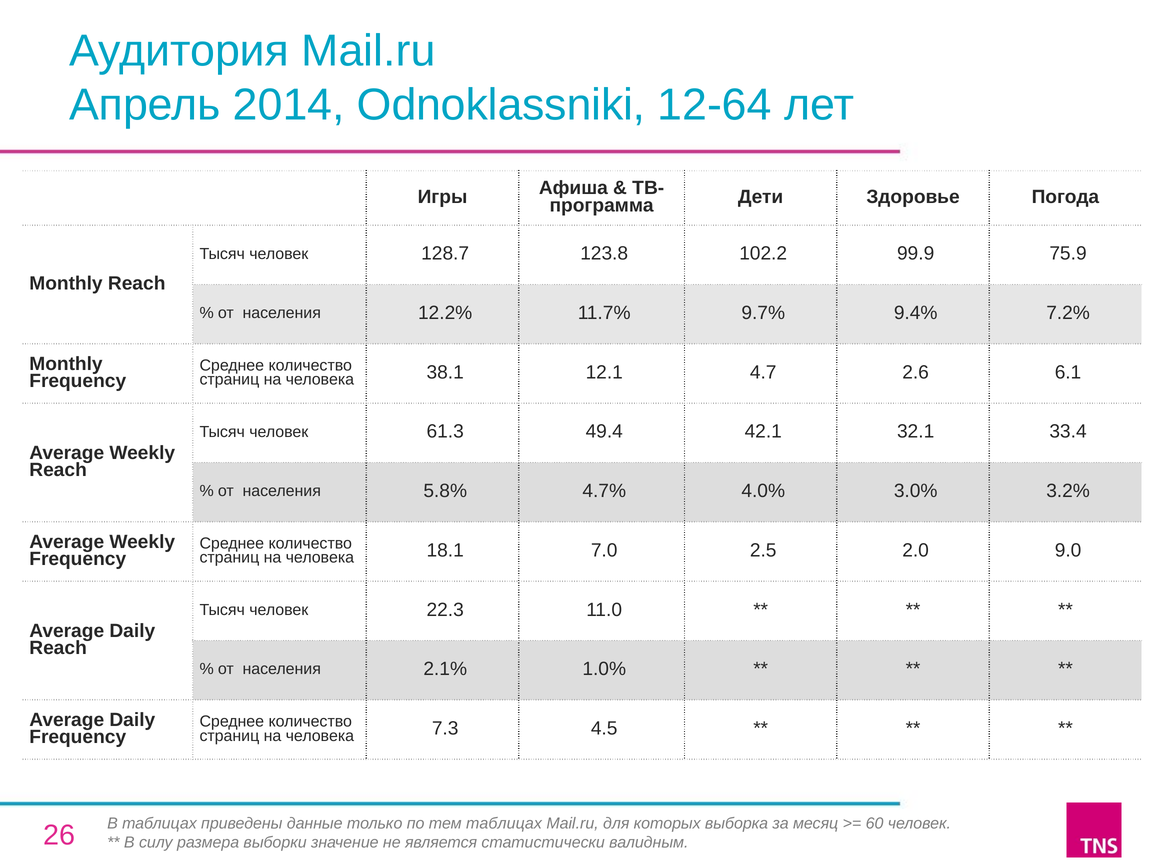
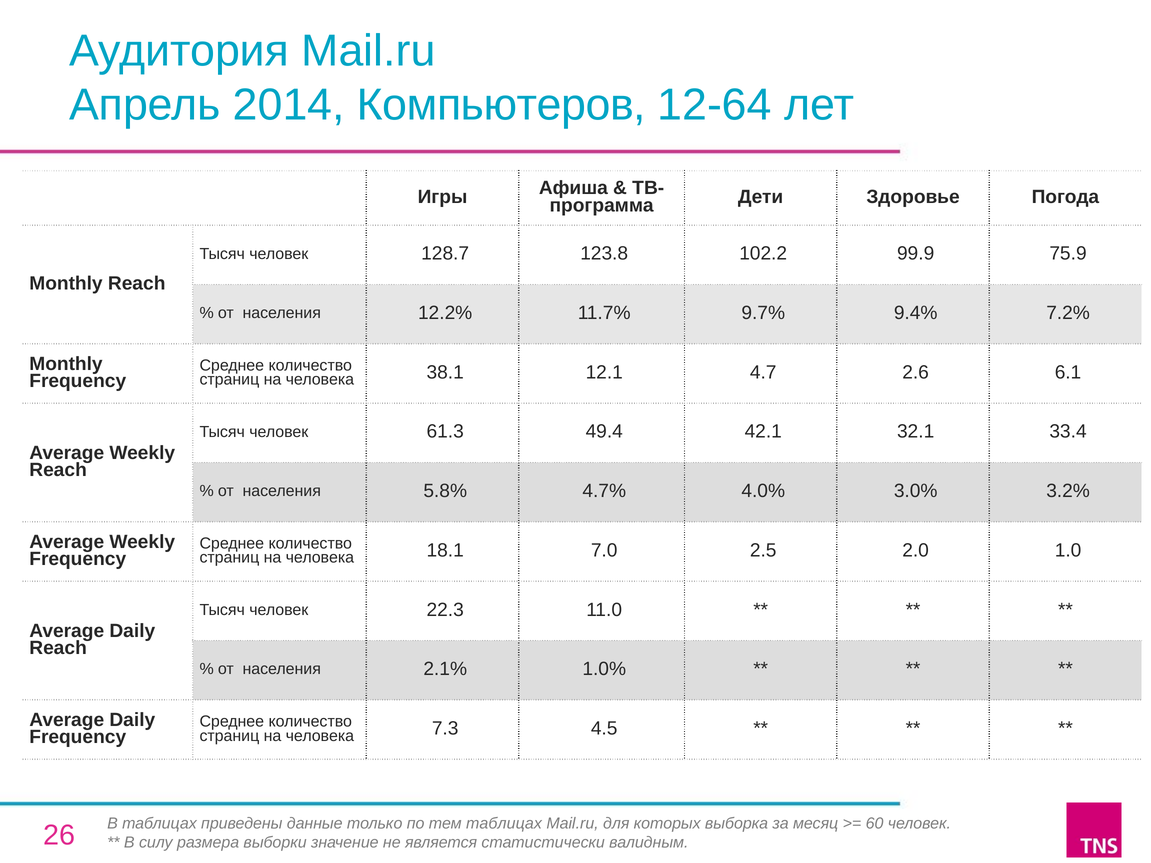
Odnoklassniki: Odnoklassniki -> Компьютеров (501, 105)
9.0: 9.0 -> 1.0 (1068, 551)
